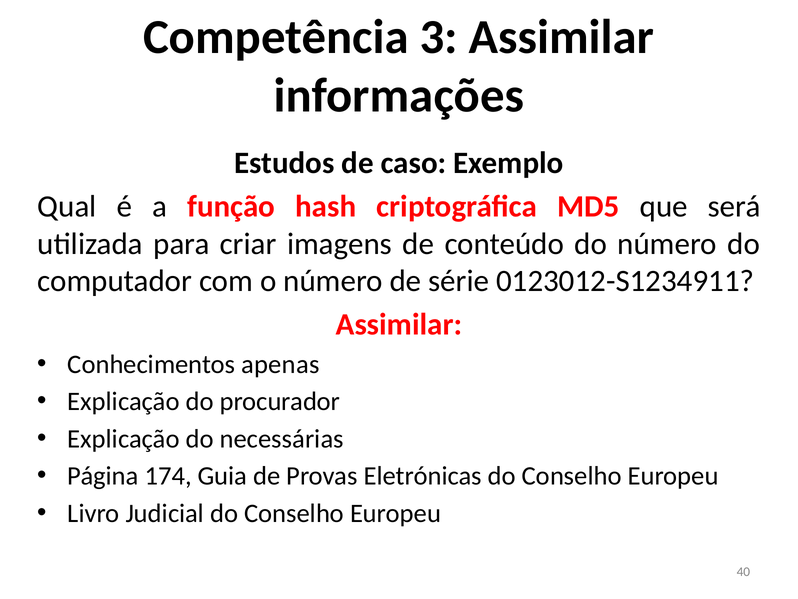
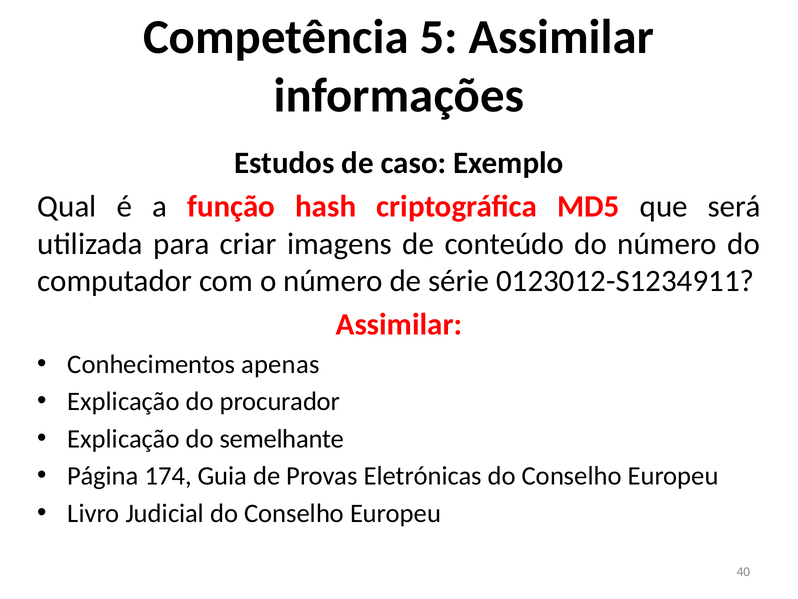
3: 3 -> 5 (439, 37)
necessárias: necessárias -> semelhante (282, 438)
